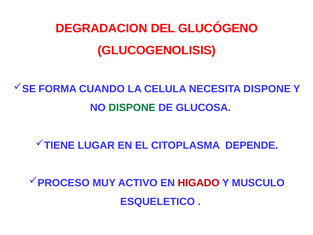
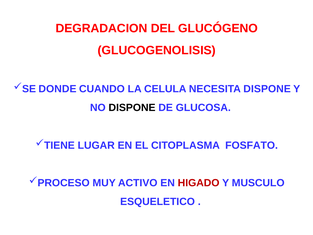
FORMA: FORMA -> DONDE (57, 89)
DISPONE colour: green -> black (132, 108)
DEPENDE: DEPENDE -> FOSFATO (252, 145)
